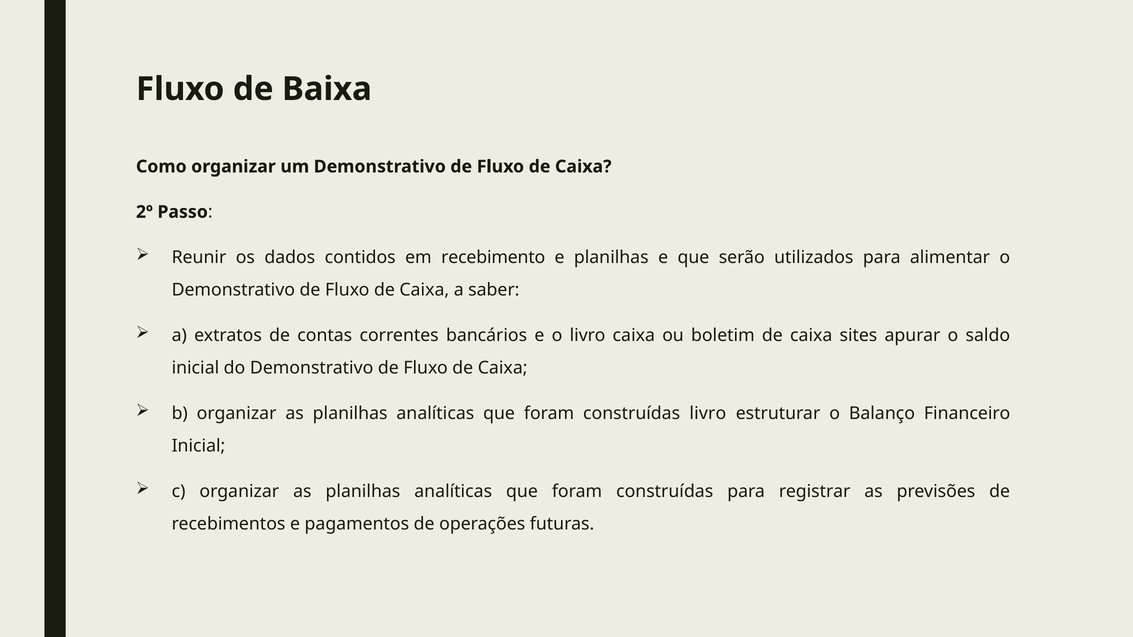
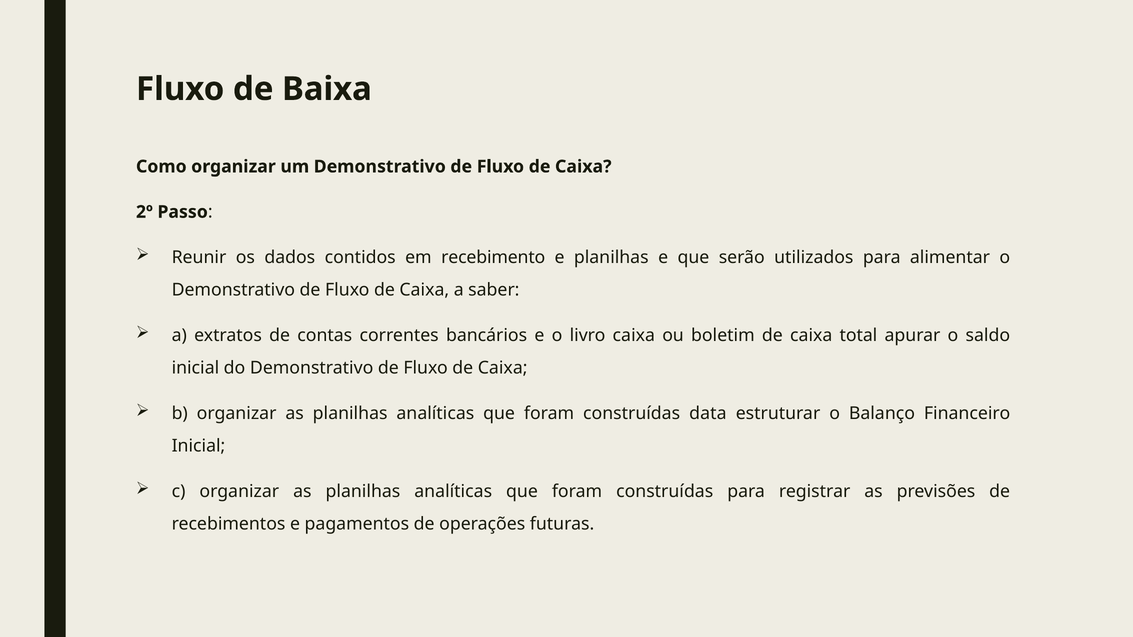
sites: sites -> total (858, 336)
construídas livro: livro -> data (708, 414)
